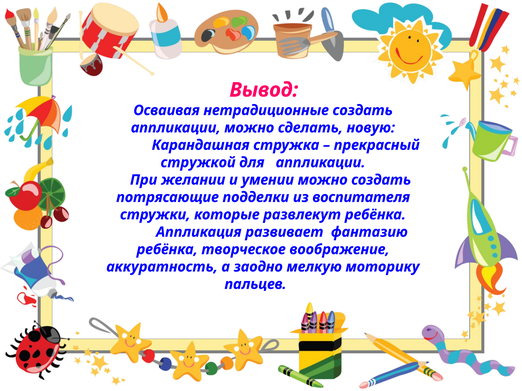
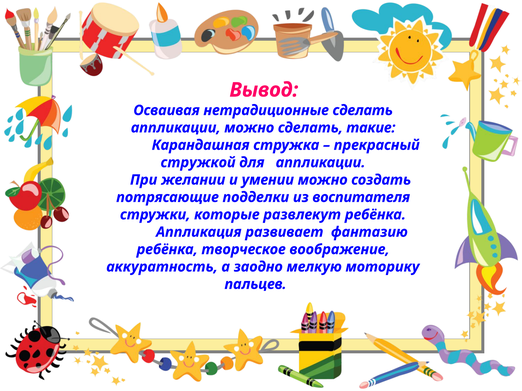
нетрадиционные создать: создать -> сделать (363, 110)
новую: новую -> такие (371, 128)
